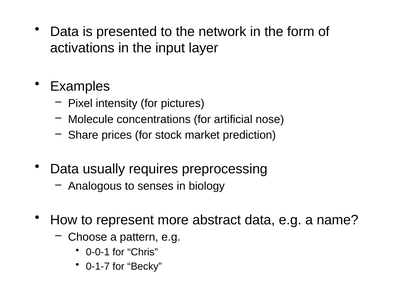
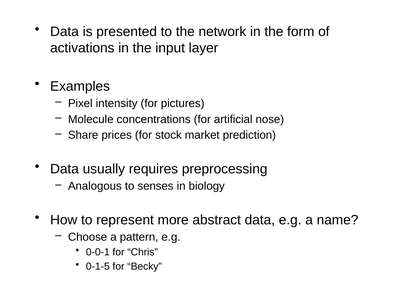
0-1-7: 0-1-7 -> 0-1-5 (98, 266)
